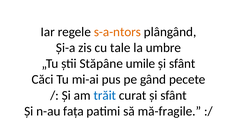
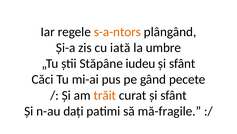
tale: tale -> iată (120, 47)
umile: umile -> iudeu (140, 63)
trăit colour: blue -> orange (105, 95)
fața: fața -> dați (73, 111)
